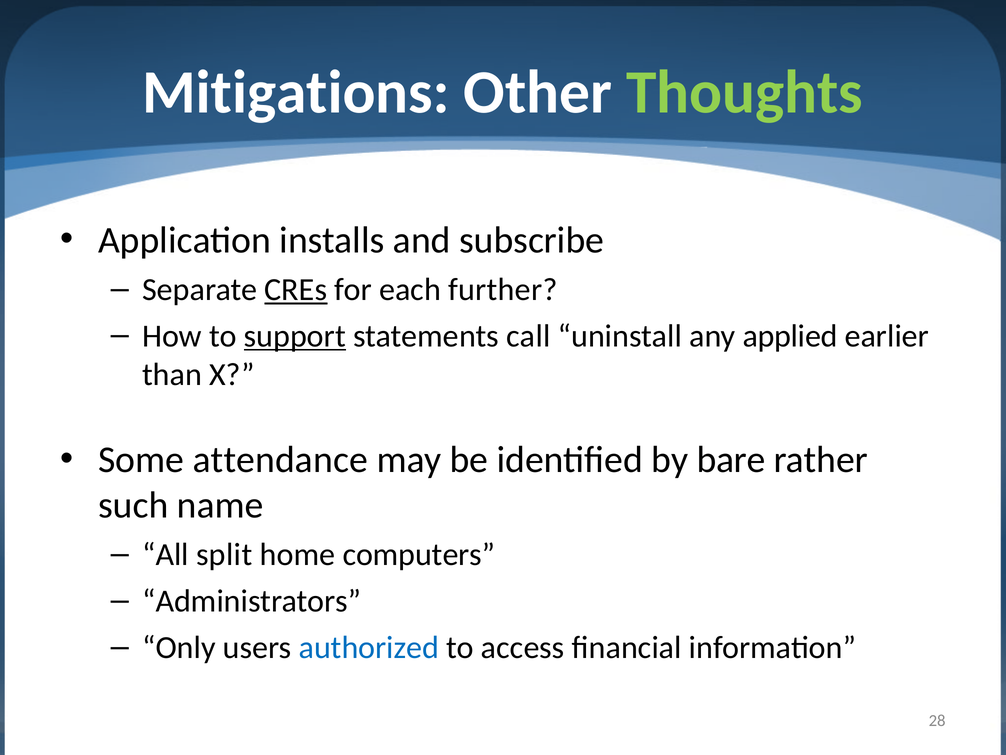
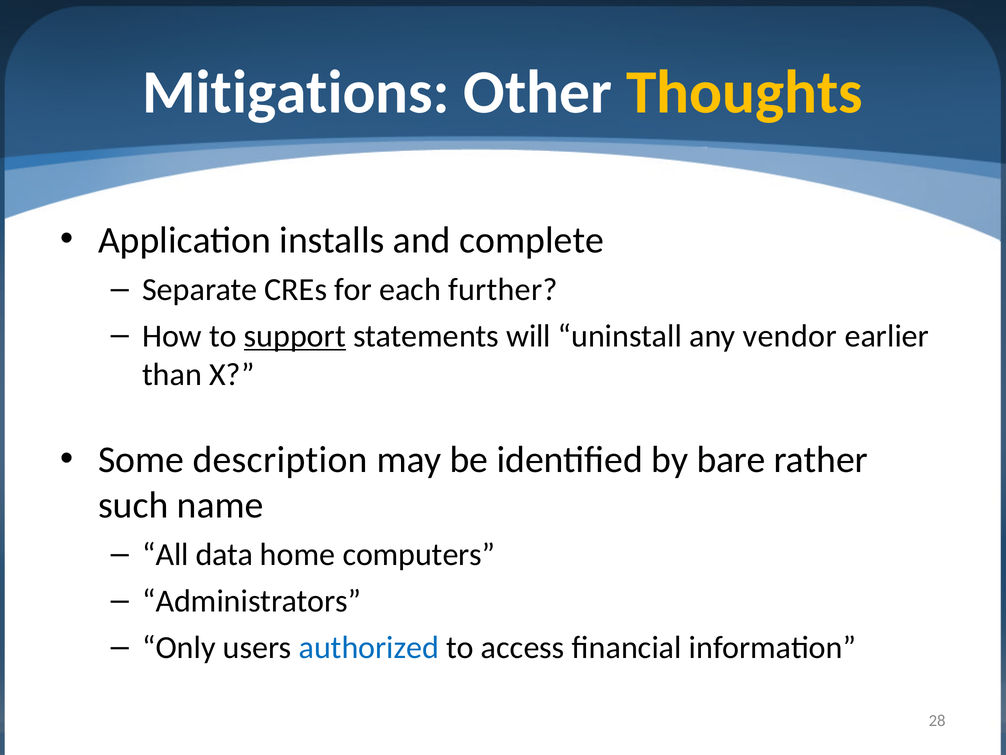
Thoughts colour: light green -> yellow (744, 92)
subscribe: subscribe -> complete (532, 240)
CREs underline: present -> none (296, 289)
call: call -> will (528, 336)
applied: applied -> vendor (790, 336)
attendance: attendance -> description (280, 460)
split: split -> data (224, 554)
